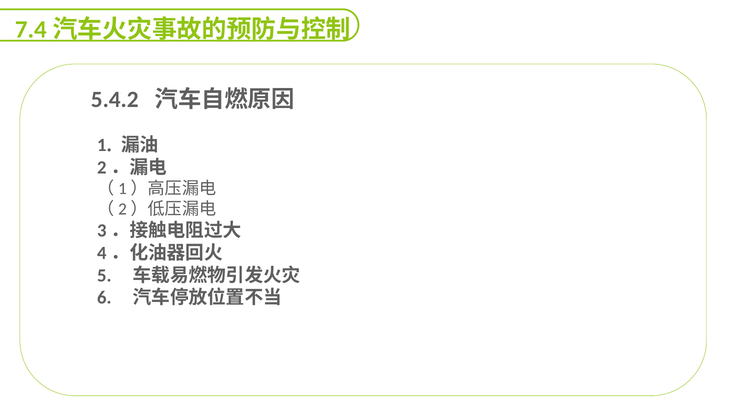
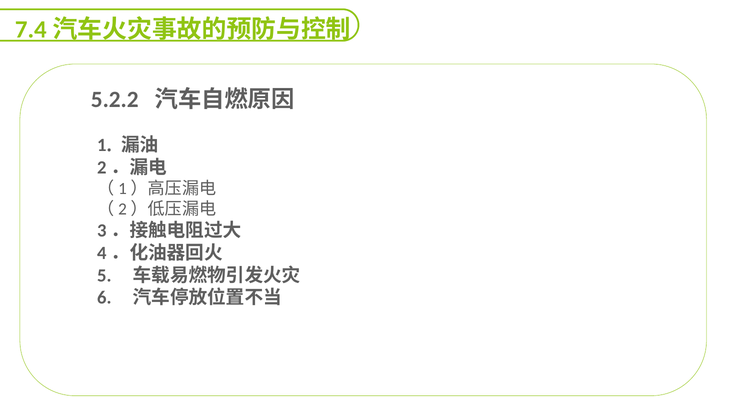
5.4.2: 5.4.2 -> 5.2.2 (115, 100)
